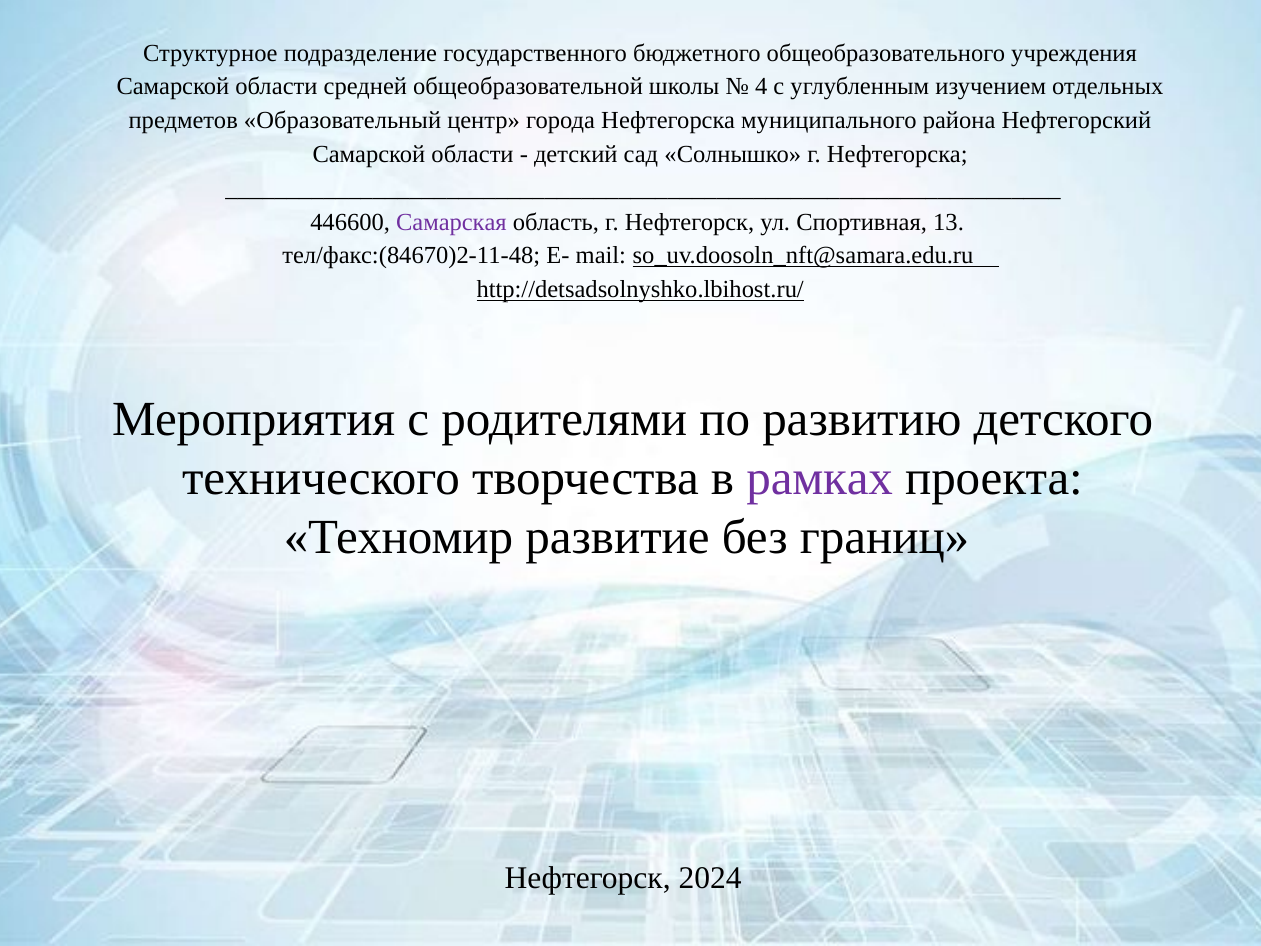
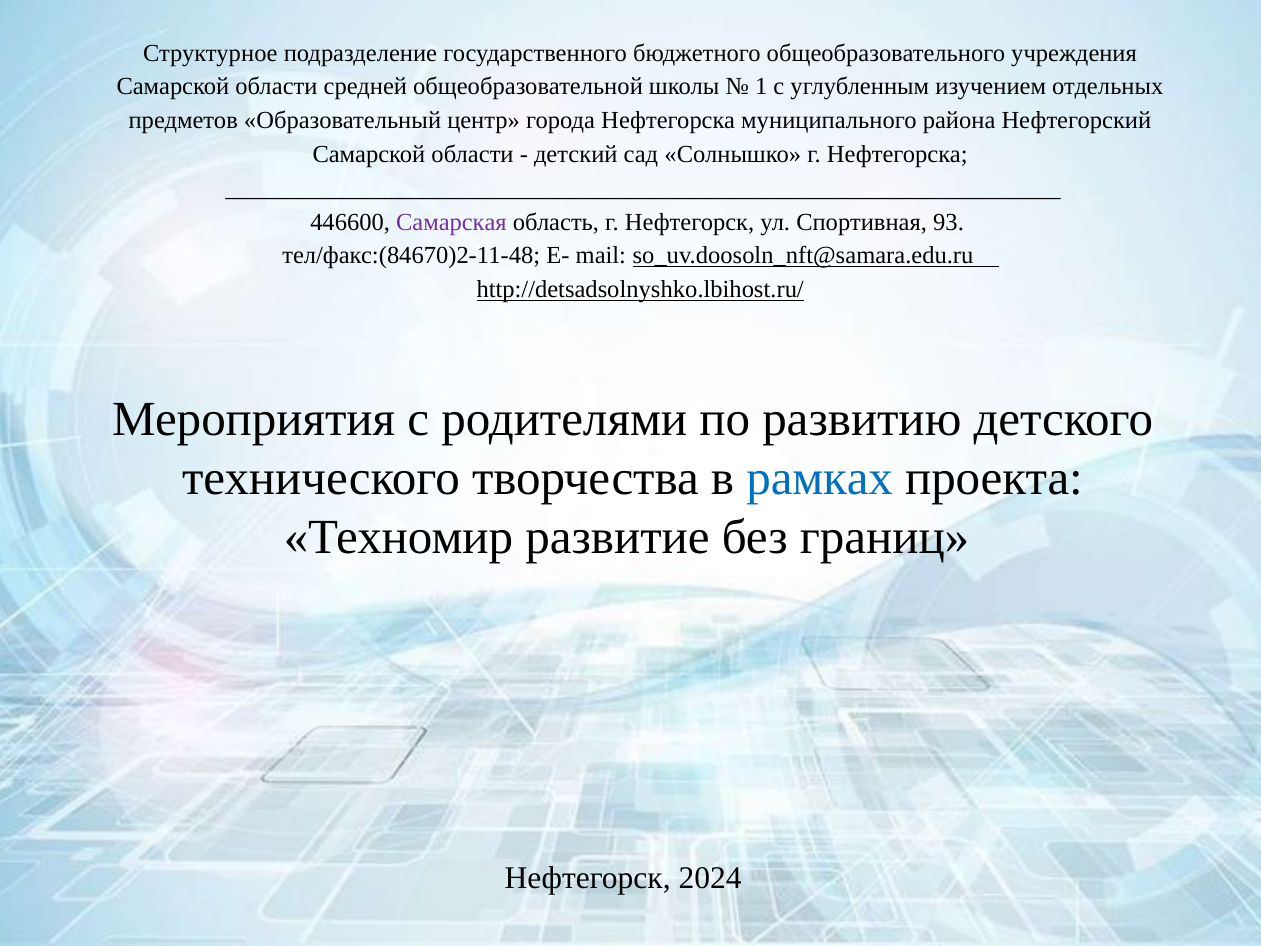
4: 4 -> 1 (761, 87)
13: 13 -> 93 (949, 222)
рамках colour: purple -> blue (820, 478)
